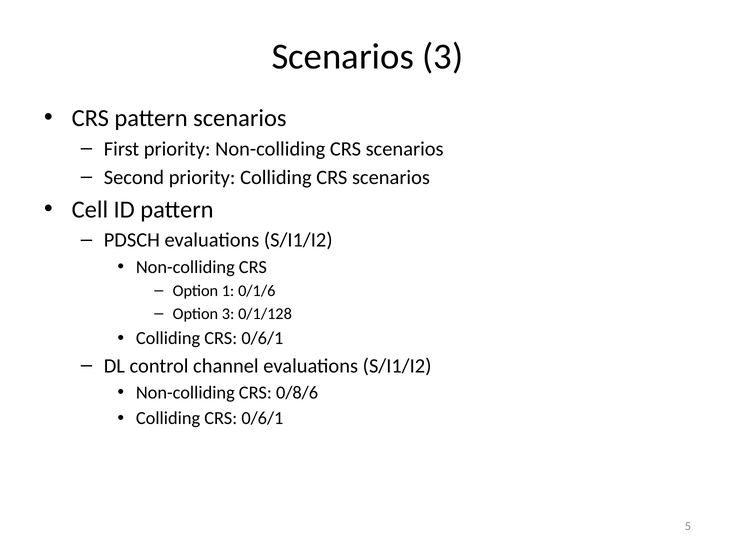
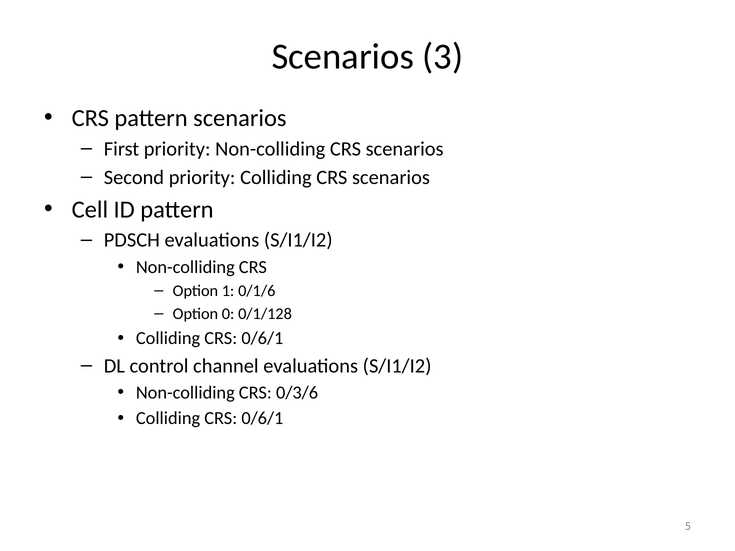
Option 3: 3 -> 0 (228, 314)
0/8/6: 0/8/6 -> 0/3/6 (297, 393)
